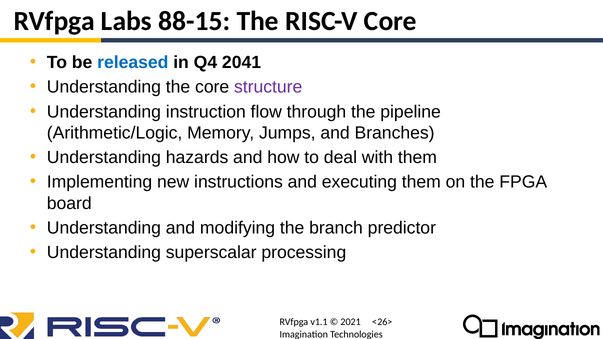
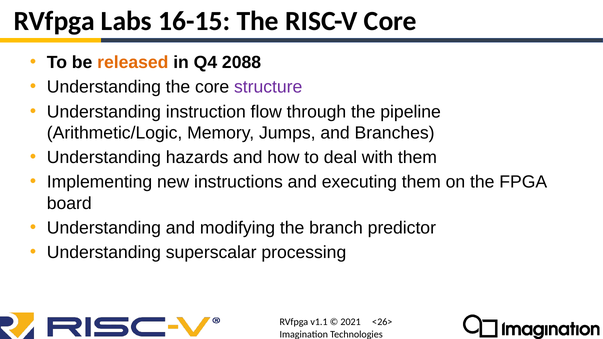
88-15: 88-15 -> 16-15 (194, 21)
released colour: blue -> orange (133, 63)
2041: 2041 -> 2088 (242, 63)
